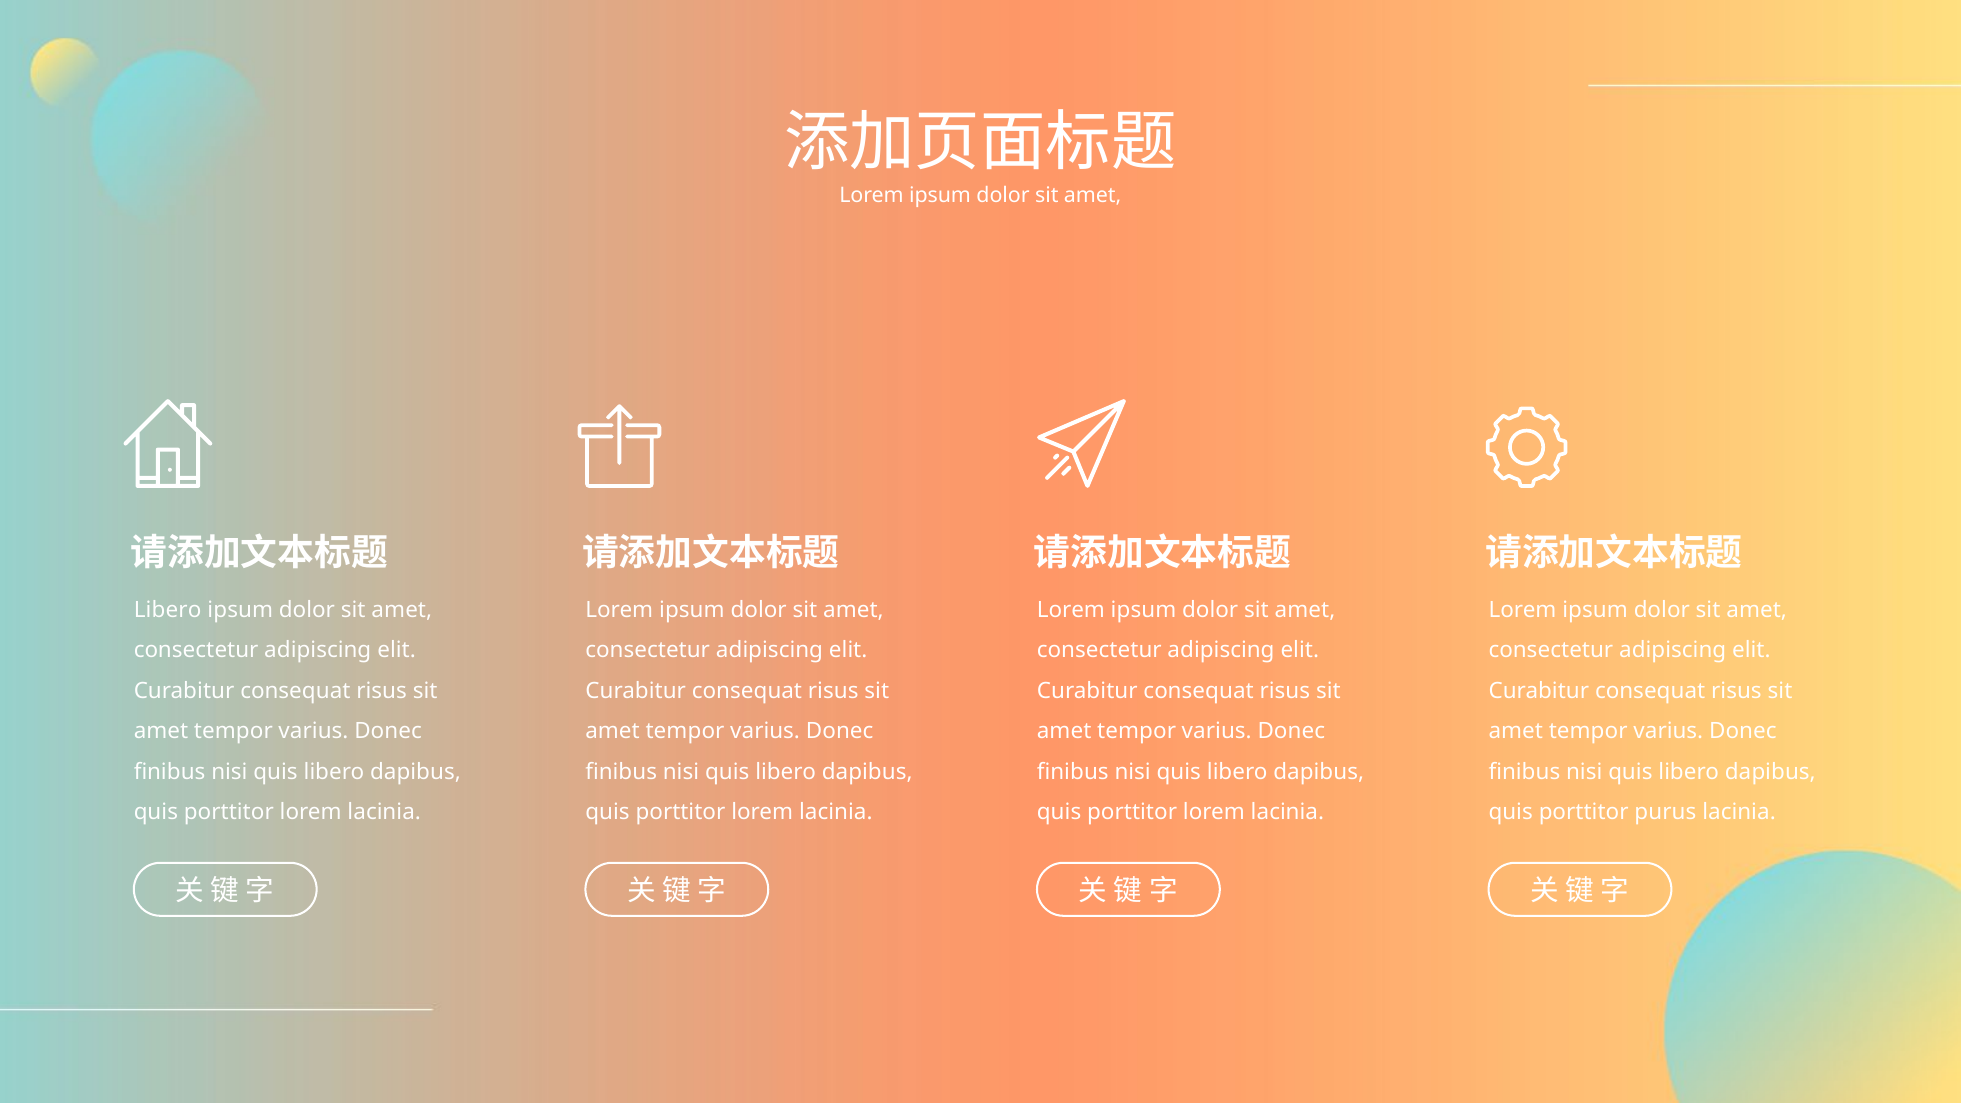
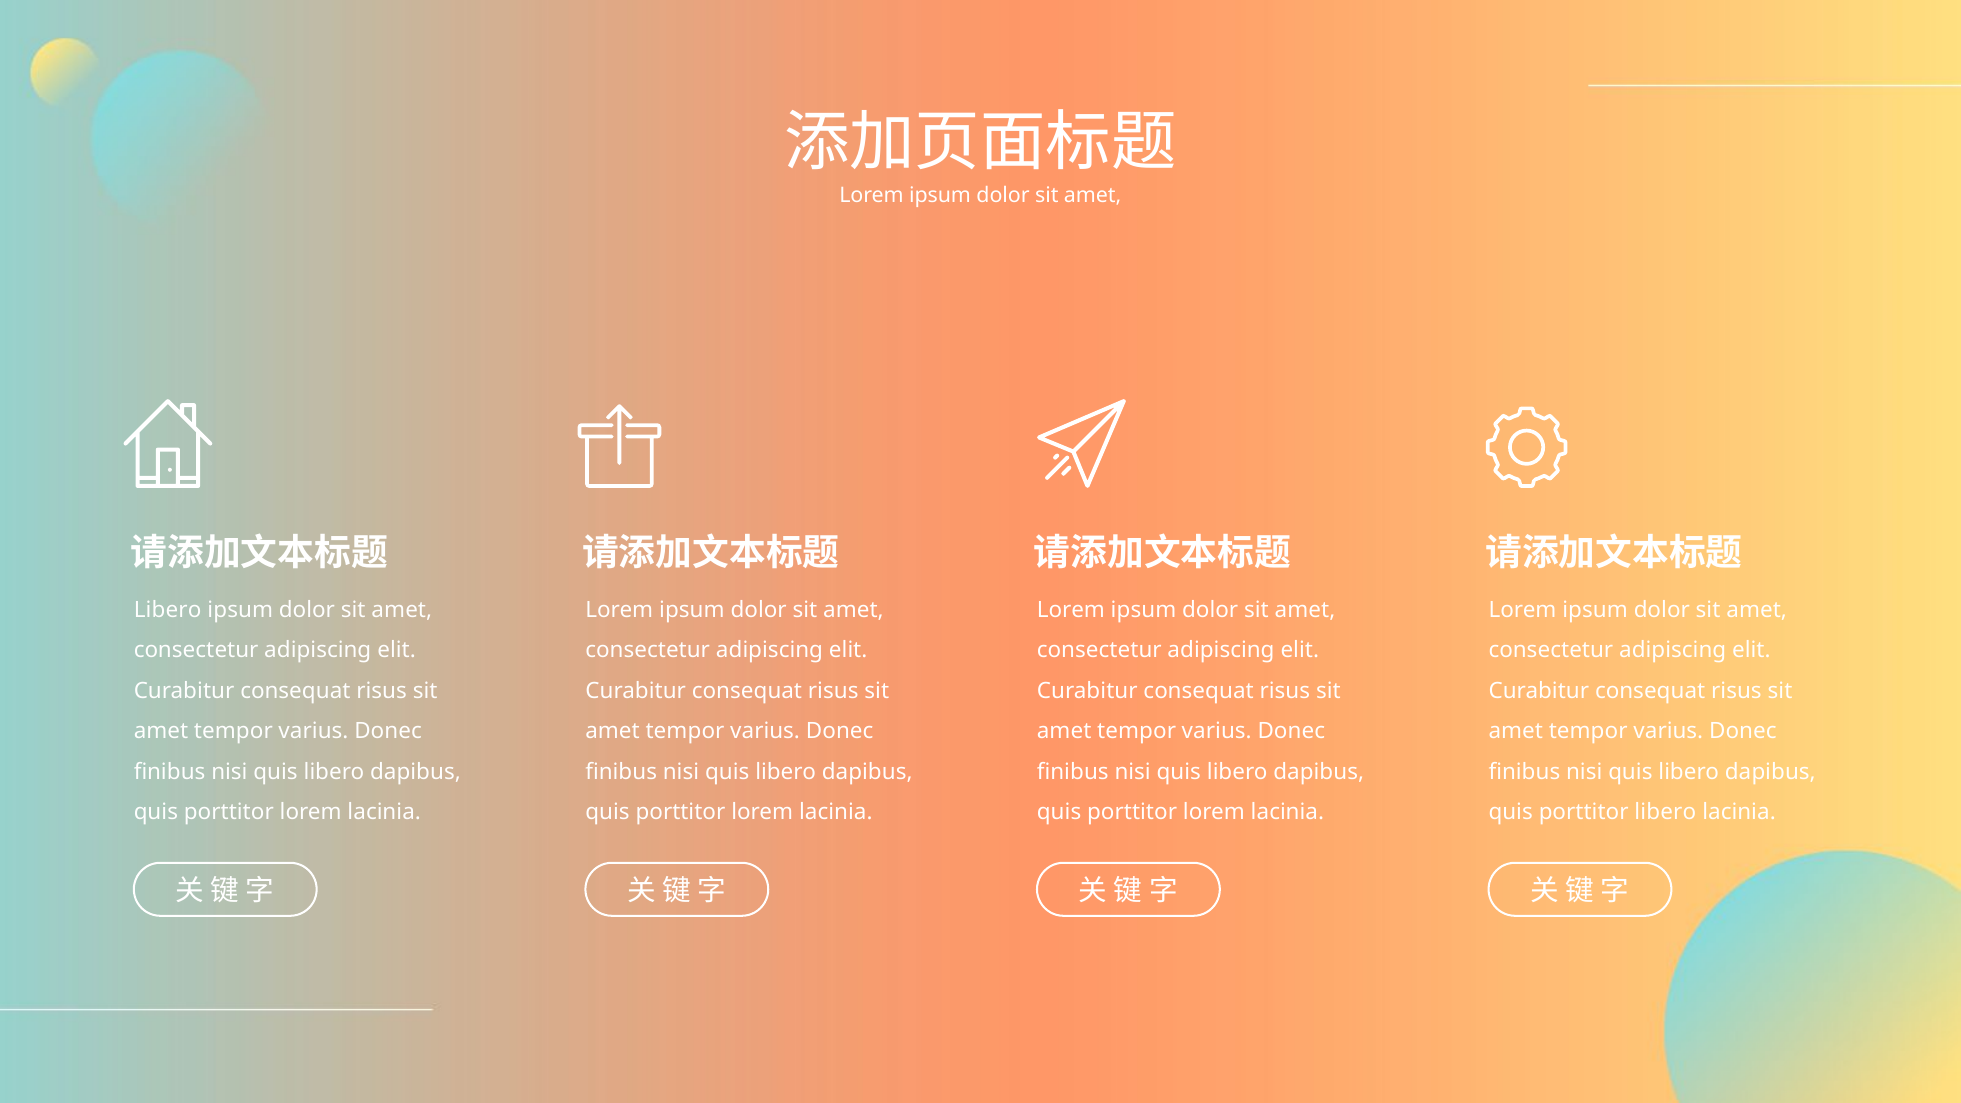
porttitor purus: purus -> libero (1665, 812)
